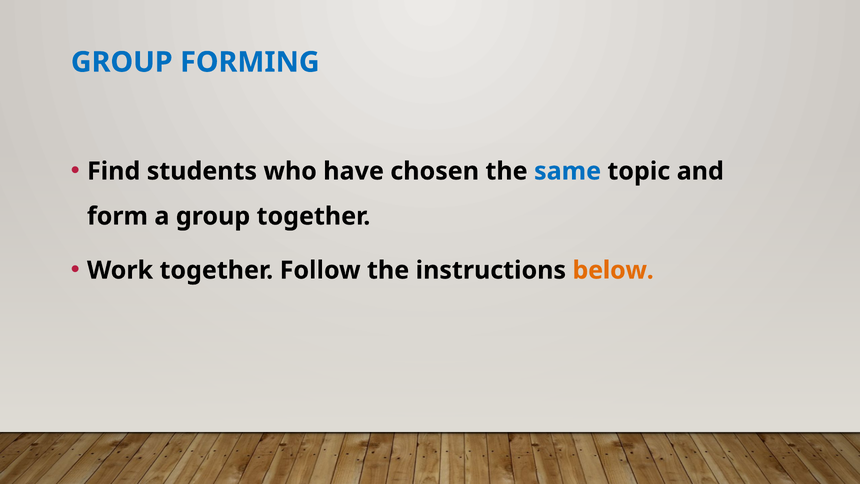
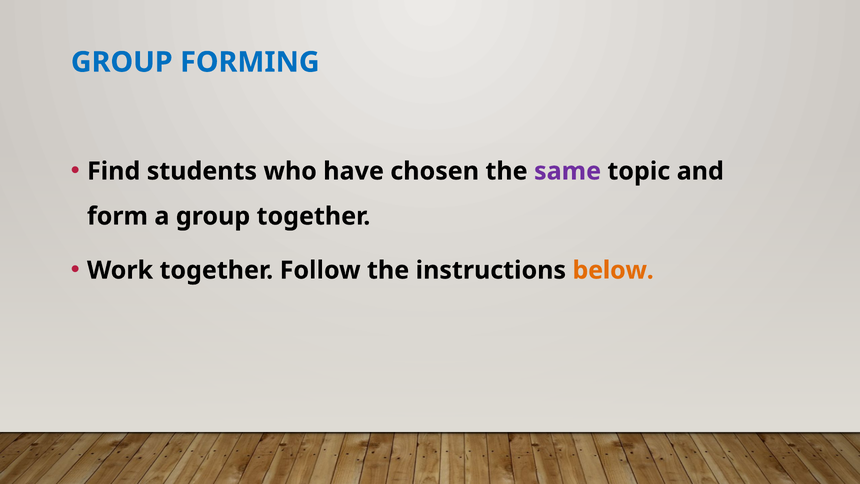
same colour: blue -> purple (568, 171)
